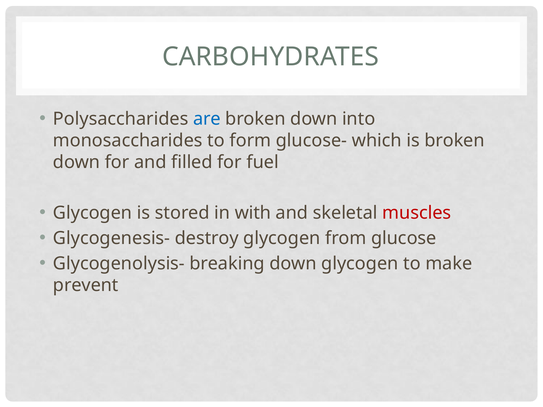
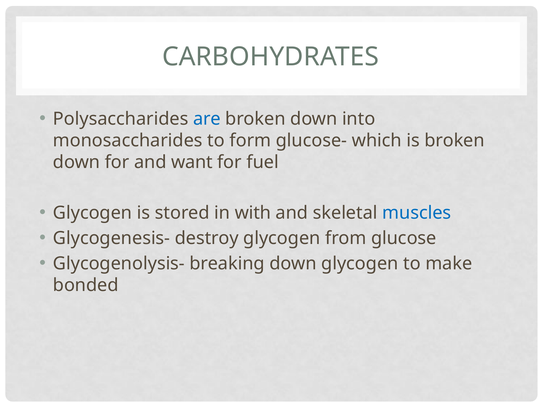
filled: filled -> want (192, 162)
muscles colour: red -> blue (417, 213)
prevent: prevent -> bonded (86, 285)
